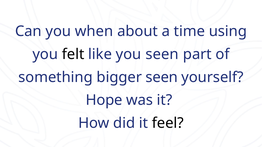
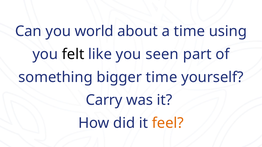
when: when -> world (94, 31)
bigger seen: seen -> time (162, 77)
Hope: Hope -> Carry (104, 100)
feel colour: black -> orange (168, 123)
